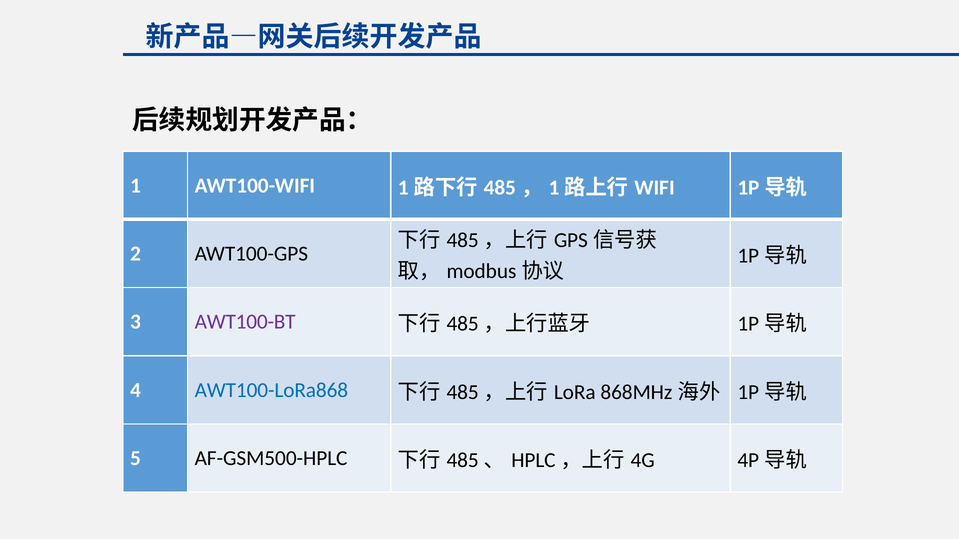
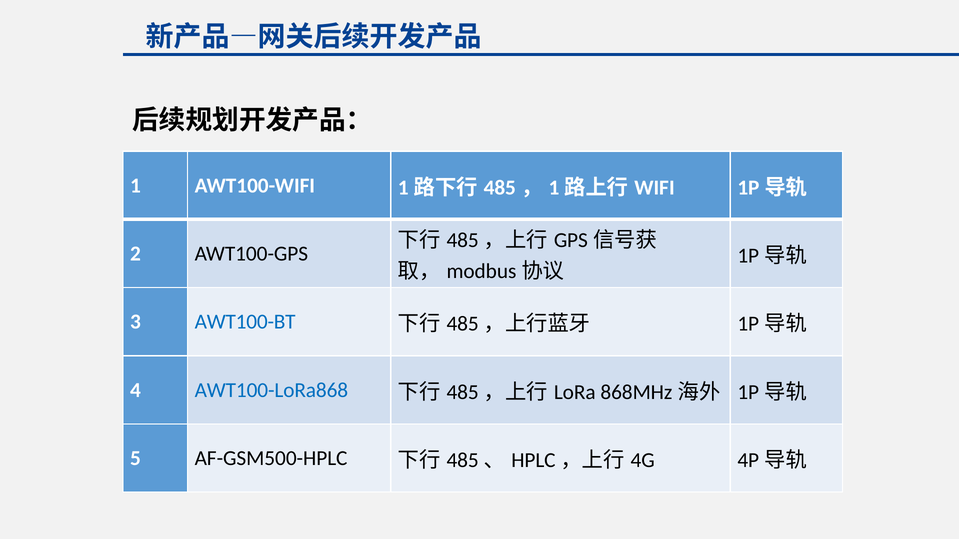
AWT100-BT colour: purple -> blue (245, 322)
